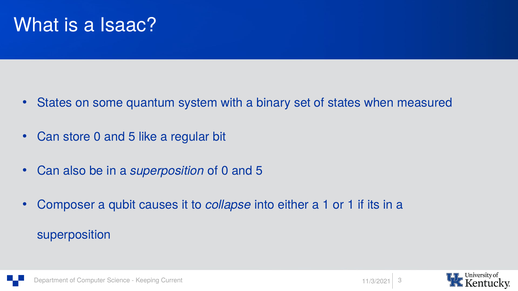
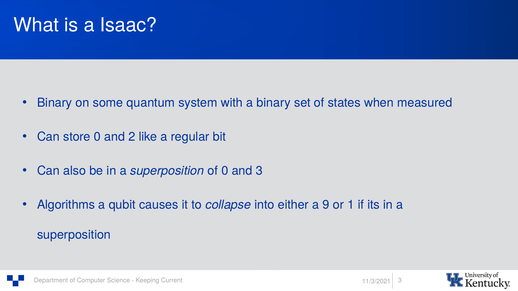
States: States -> Binary (55, 103)
store 0 and 5: 5 -> 2 (132, 137)
of 0 and 5: 5 -> 3 (259, 171)
Composer: Composer -> Algorithms (66, 205)
a 1: 1 -> 9 (326, 205)
